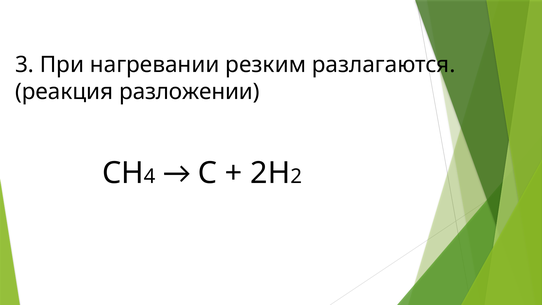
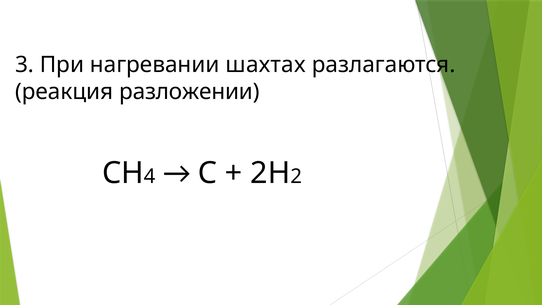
резким: резким -> шахтах (266, 65)
